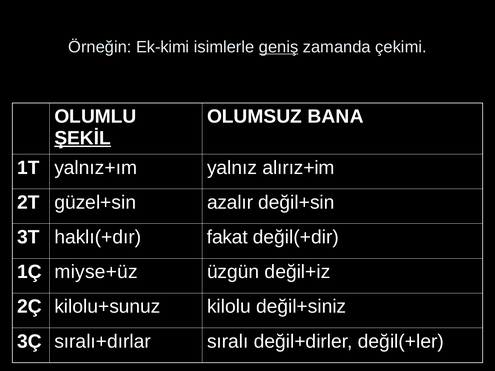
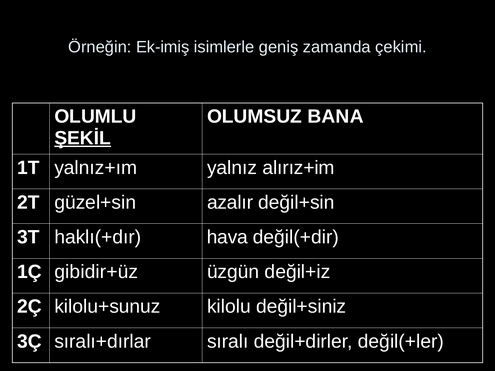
Ek-kimi: Ek-kimi -> Ek-imiş (163, 47)
geniş underline: present -> none (279, 47)
fakat: fakat -> hava (227, 237)
miyse+üz: miyse+üz -> gibidir+üz (96, 272)
